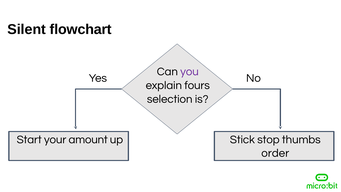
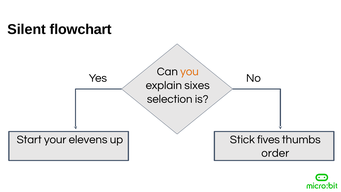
you colour: purple -> orange (189, 72)
fours: fours -> sixes (197, 85)
amount: amount -> elevens (88, 139)
stop: stop -> fives (268, 139)
